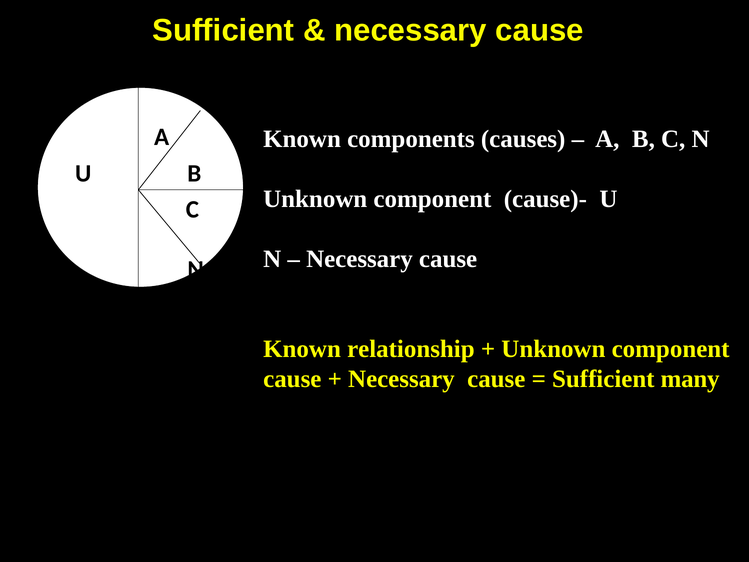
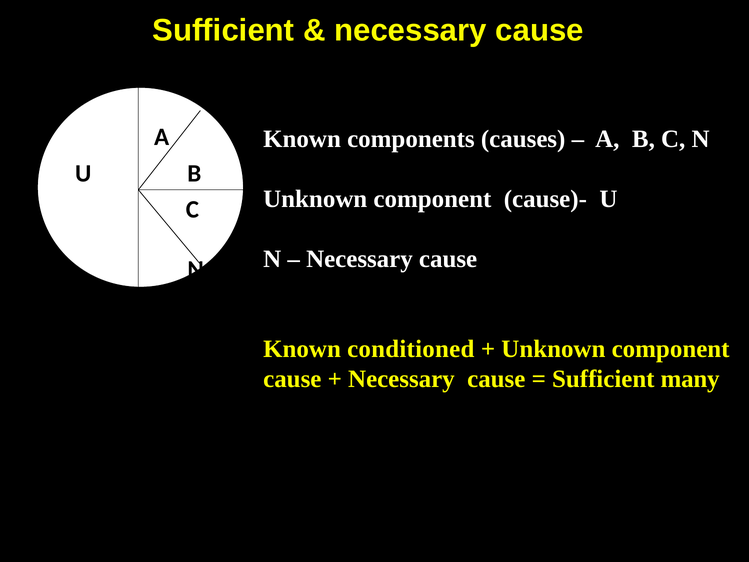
relationship: relationship -> conditioned (411, 349)
